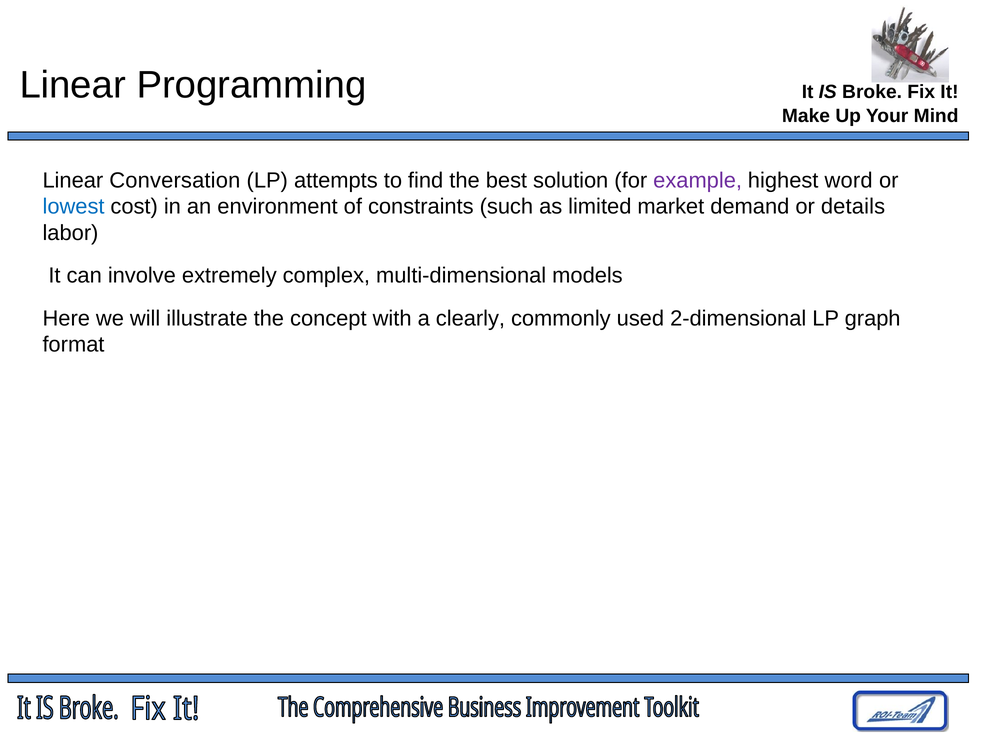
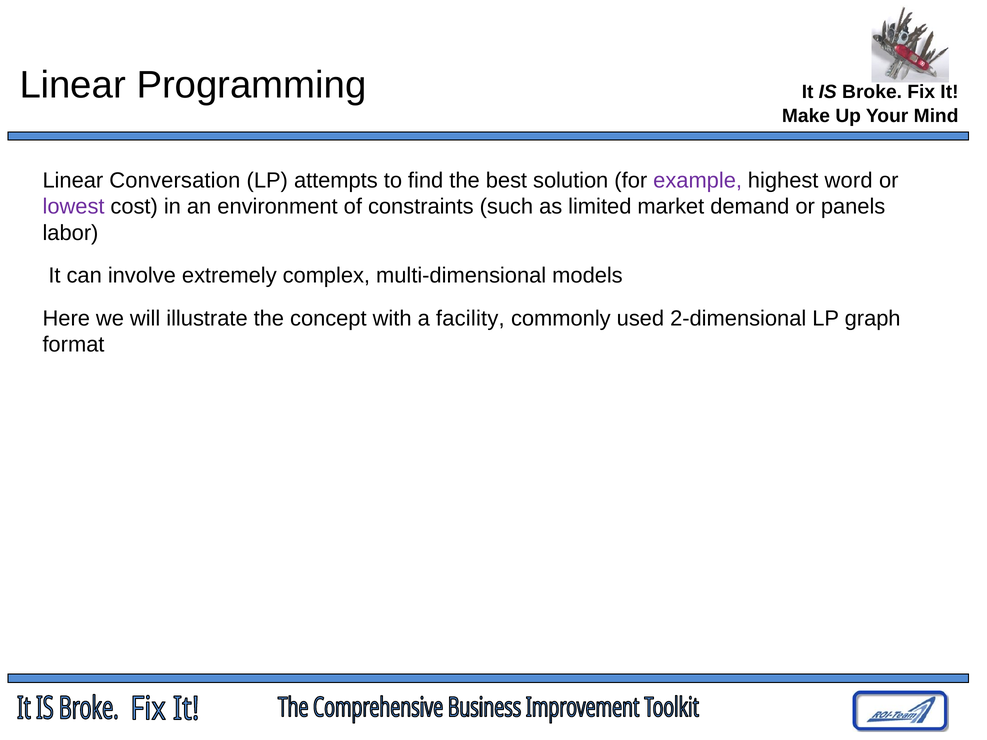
lowest colour: blue -> purple (74, 207)
details: details -> panels (853, 207)
clearly: clearly -> facility (470, 318)
